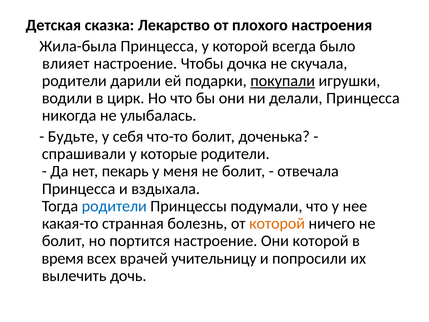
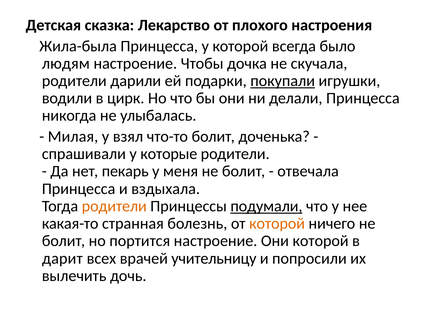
влияет: влияет -> людям (66, 63)
Будьте: Будьте -> Милая (73, 136)
себя: себя -> взял (128, 136)
родители colour: blue -> orange (114, 206)
подумали underline: none -> present (266, 206)
время: время -> дарит (62, 258)
